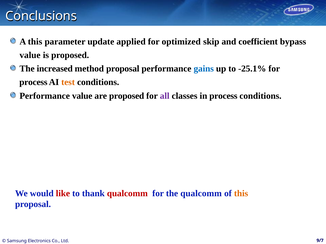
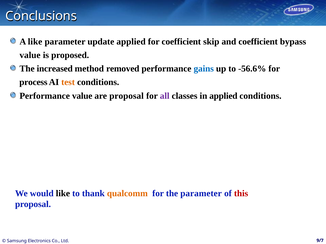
A this: this -> like (35, 42)
for optimized: optimized -> coefficient (181, 42)
method proposal: proposal -> removed (123, 69)
-25.1%: -25.1% -> -56.6% (252, 69)
are proposed: proposed -> proposal (127, 96)
in process: process -> applied (223, 96)
like colour: red -> black (63, 194)
qualcomm colour: red -> orange (127, 194)
the qualcomm: qualcomm -> parameter (201, 194)
this colour: orange -> red (241, 194)
